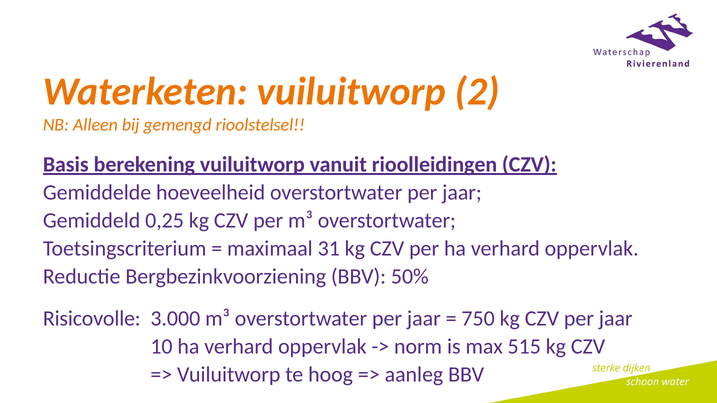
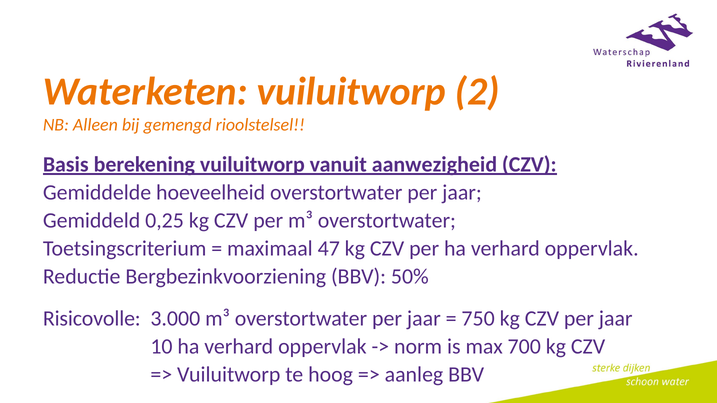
rioolleidingen: rioolleidingen -> aanwezigheid (434, 165)
31: 31 -> 47 (329, 249)
515: 515 -> 700 (524, 347)
